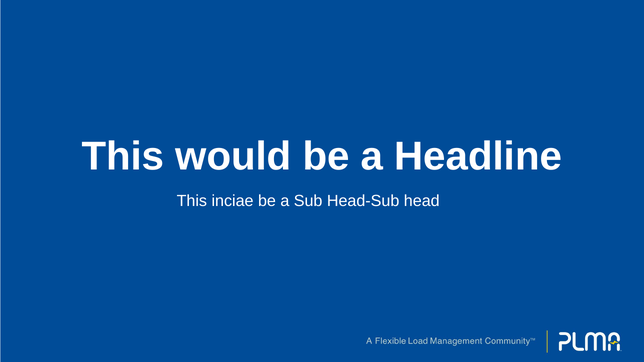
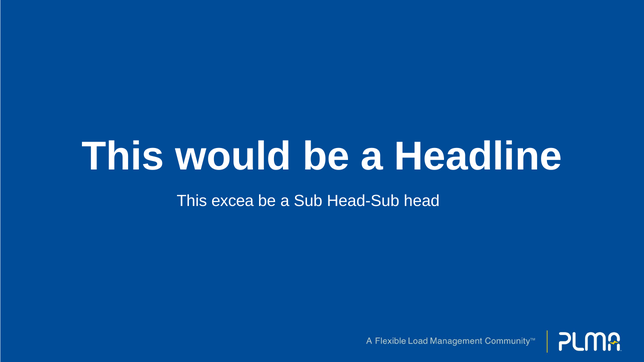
inciae: inciae -> excea (233, 201)
